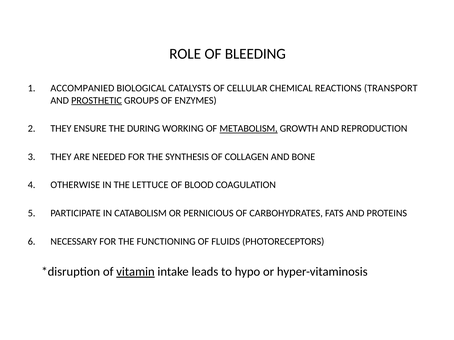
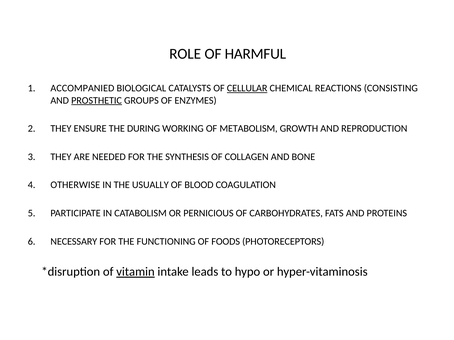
BLEEDING: BLEEDING -> HARMFUL (255, 54)
CELLULAR underline: none -> present (247, 88)
TRANSPORT: TRANSPORT -> CONSISTING (391, 88)
METABOLISM underline: present -> none (249, 129)
LETTUCE: LETTUCE -> USUALLY (150, 185)
FLUIDS: FLUIDS -> FOODS (226, 242)
